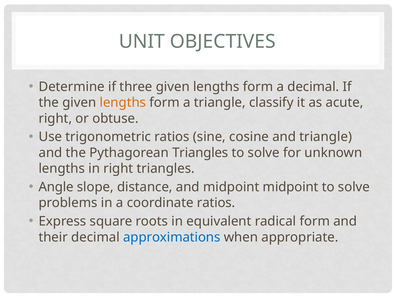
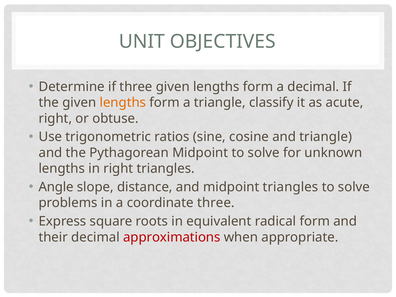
Pythagorean Triangles: Triangles -> Midpoint (200, 153)
midpoint midpoint: midpoint -> triangles (290, 187)
coordinate ratios: ratios -> three (216, 203)
approximations colour: blue -> red (172, 237)
